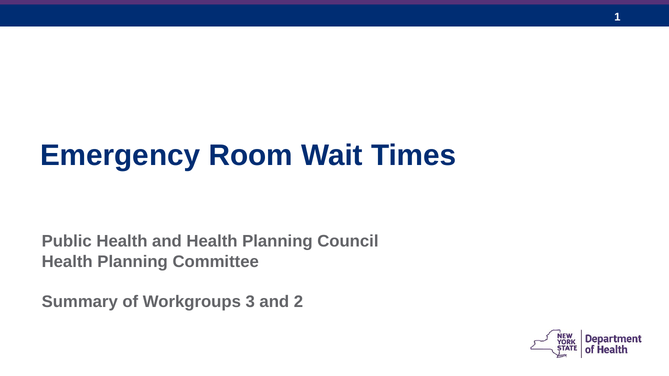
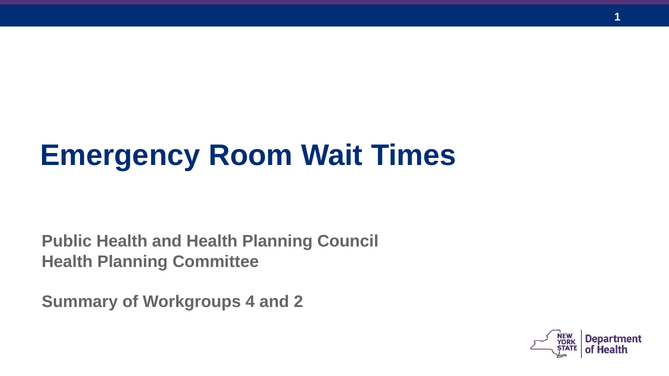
3: 3 -> 4 (250, 302)
